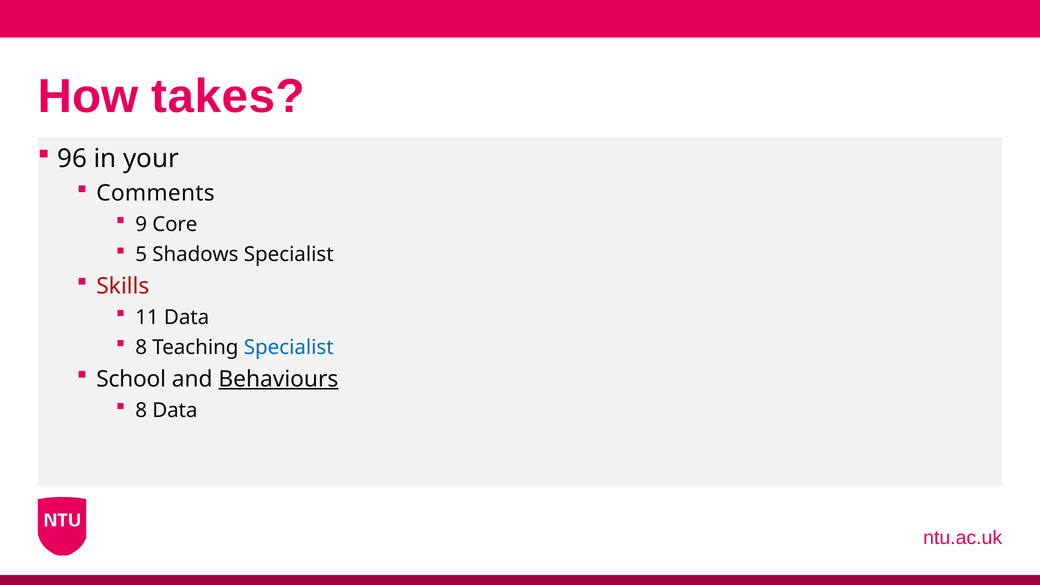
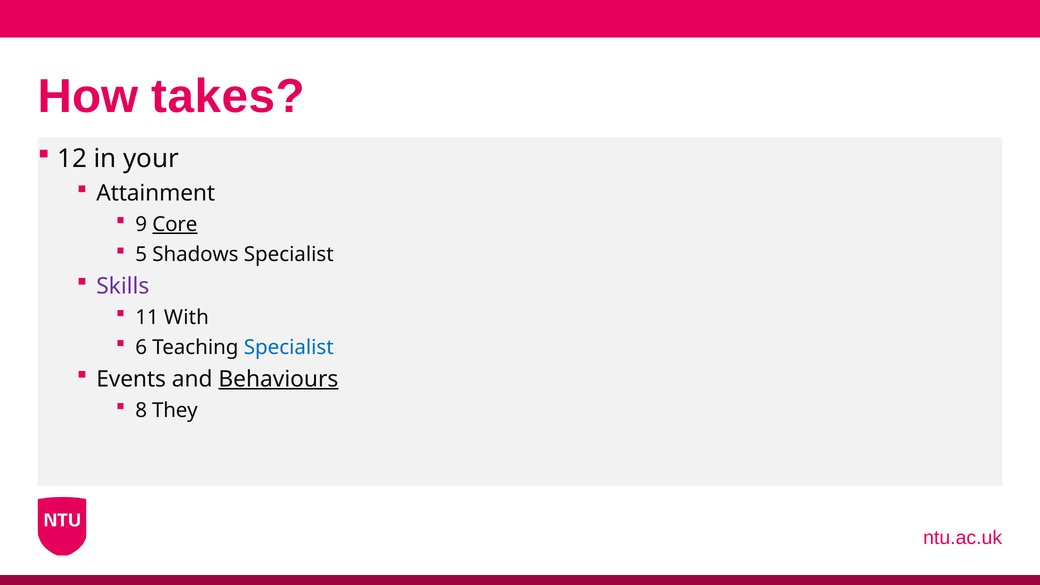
96: 96 -> 12 (72, 159)
Comments: Comments -> Attainment (156, 193)
Core underline: none -> present (175, 225)
Skills colour: red -> purple (123, 286)
11 Data: Data -> With (186, 317)
8: 8 -> 6 (141, 347)
School: School -> Events (131, 379)
8 Data: Data -> They (175, 410)
